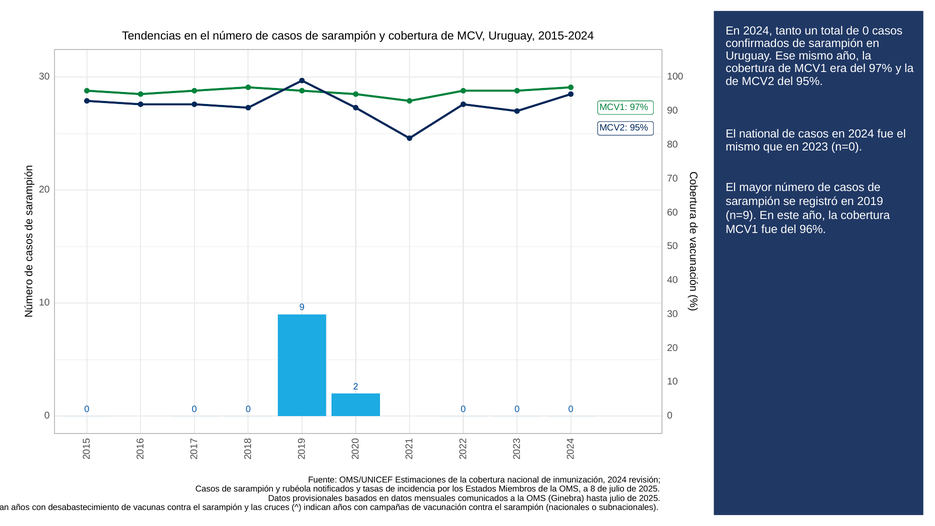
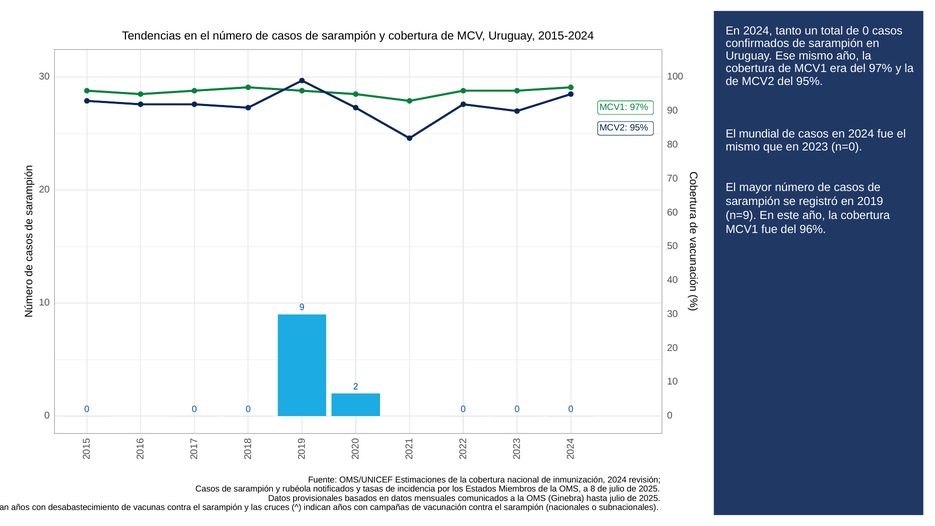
national: national -> mundial (759, 134)
